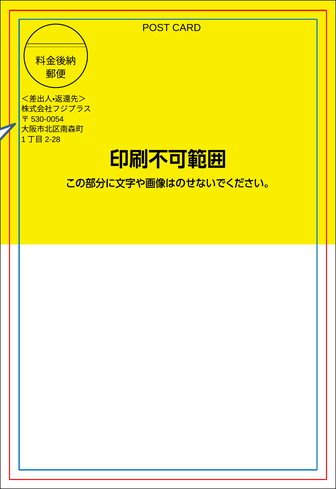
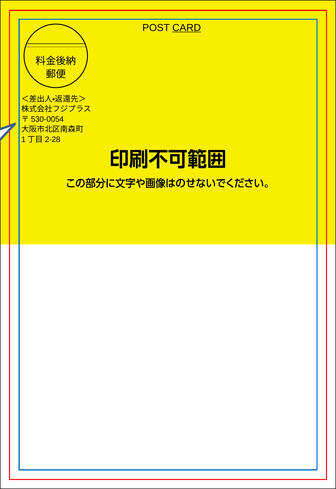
CARD underline: none -> present (187, 28)
